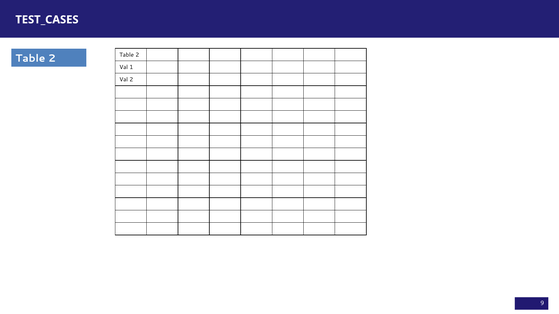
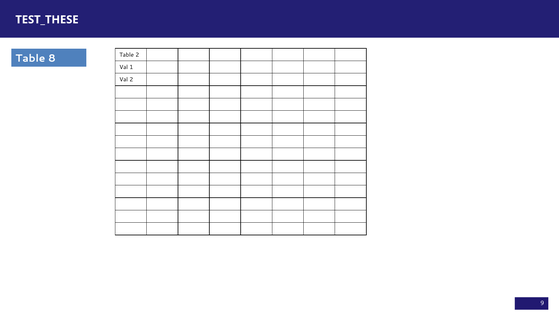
TEST_CASES: TEST_CASES -> TEST_THESE (47, 20)
2: 2 -> 8 (52, 58)
